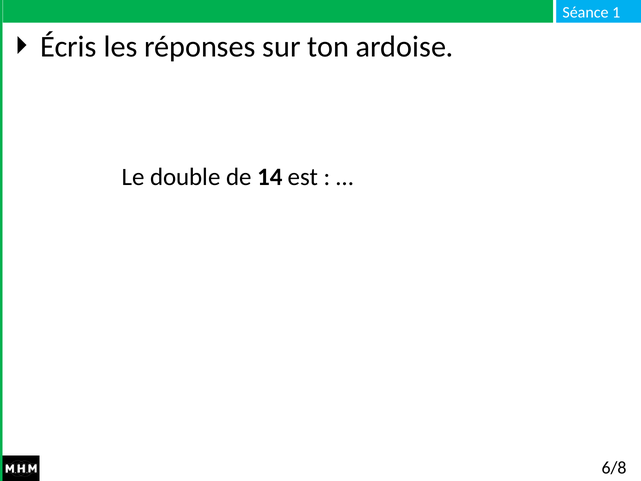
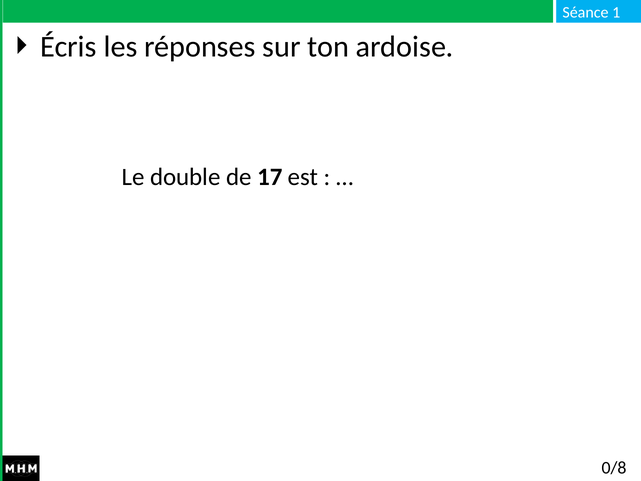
14: 14 -> 17 (270, 177)
6/8: 6/8 -> 0/8 (614, 468)
